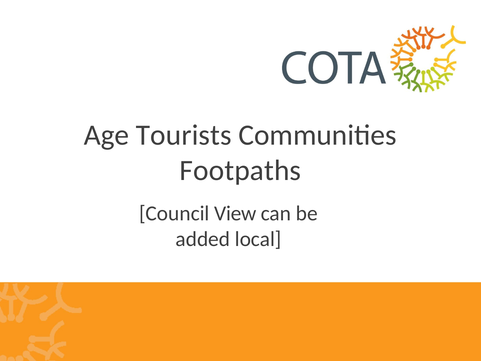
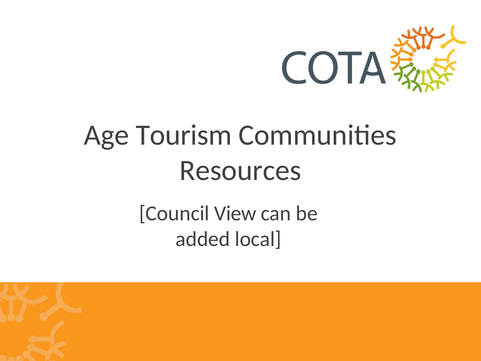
Tourists: Tourists -> Tourism (184, 135)
Footpaths: Footpaths -> Resources (240, 170)
